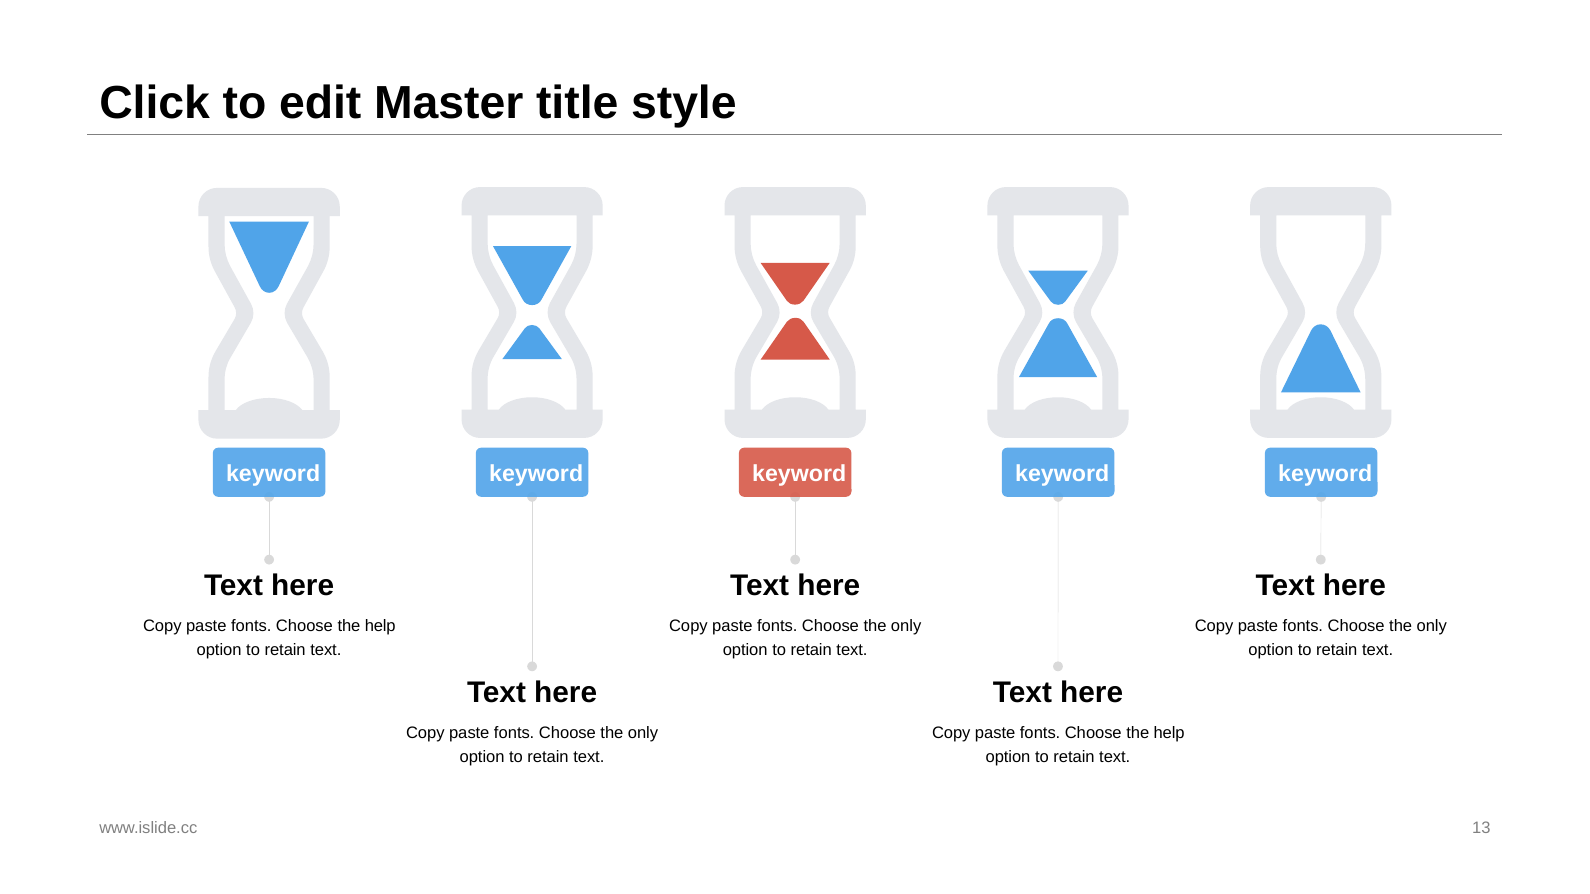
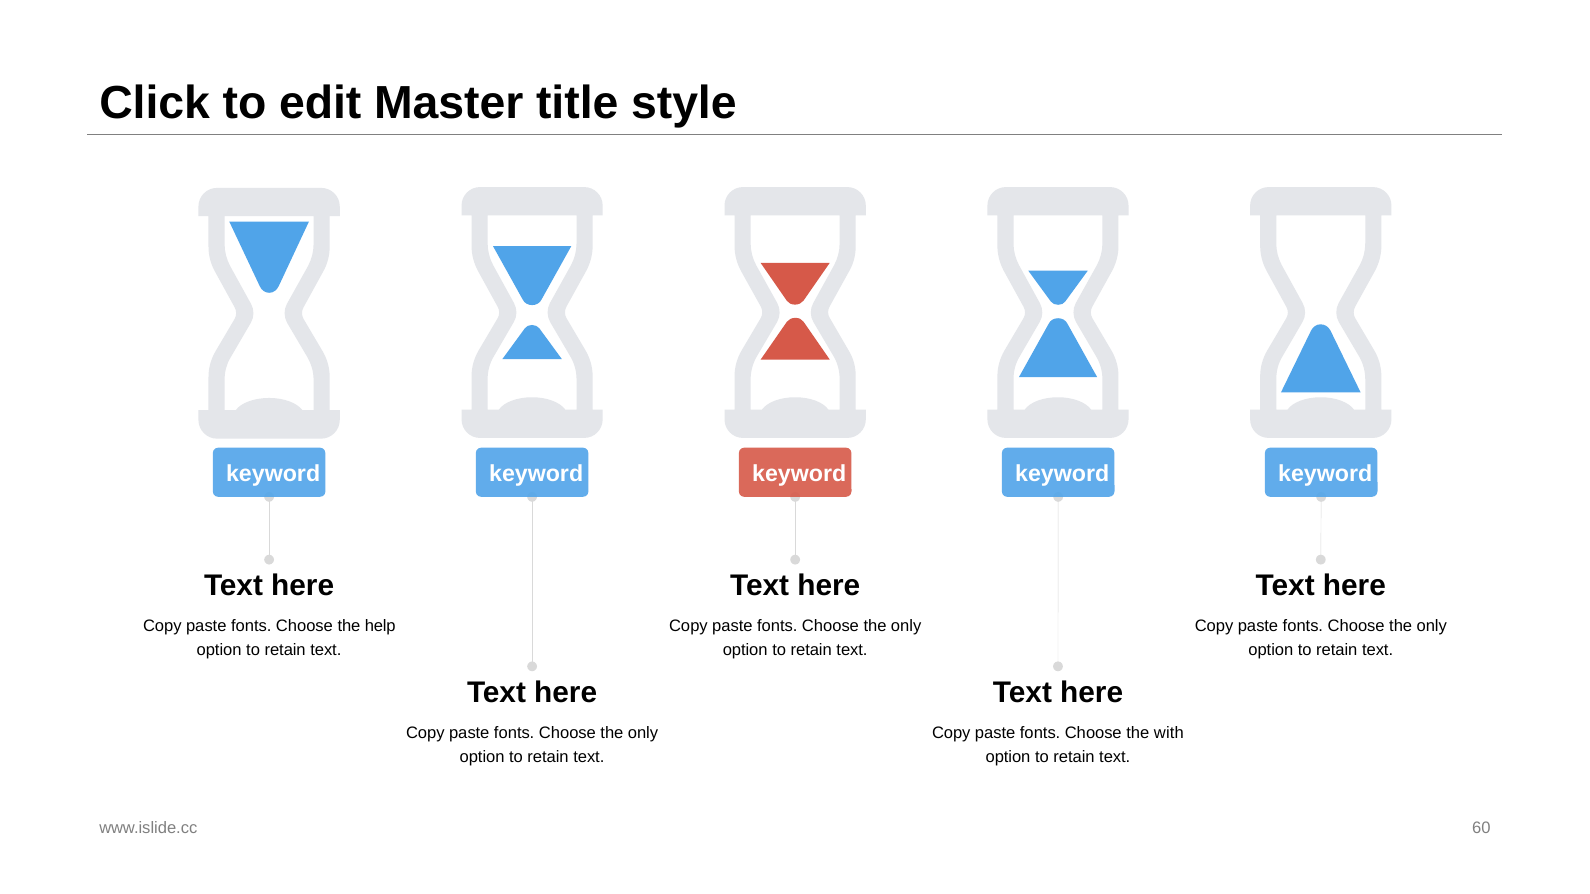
help: help -> with (1169, 733)
13: 13 -> 60 (1481, 828)
